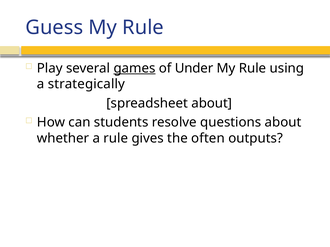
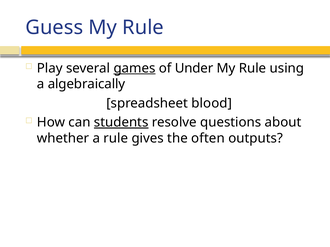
strategically: strategically -> algebraically (87, 84)
spreadsheet about: about -> blood (212, 103)
students underline: none -> present (121, 123)
